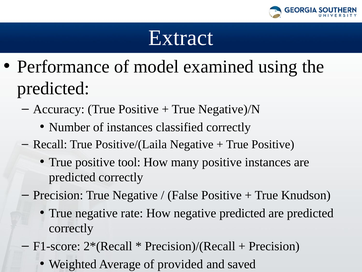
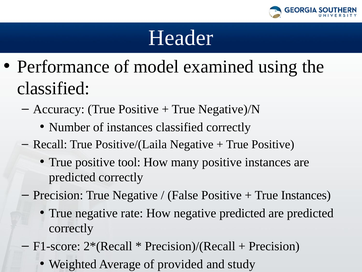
Extract: Extract -> Header (181, 38)
predicted: predicted -> classified (53, 88)
True Knudson: Knudson -> Instances (306, 195)
saved: saved -> study (242, 264)
